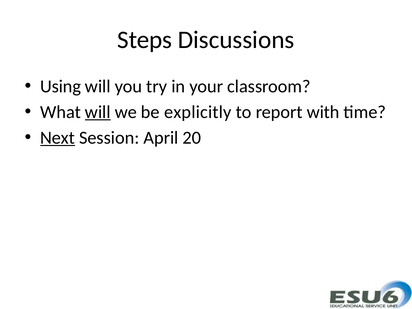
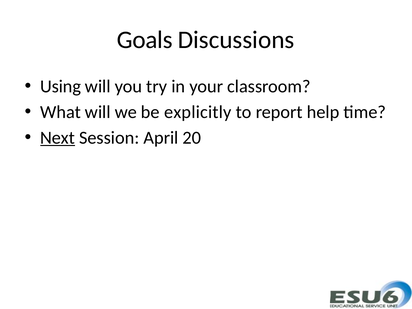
Steps: Steps -> Goals (145, 40)
will underline: present -> none (98, 112)
with: with -> help (323, 112)
